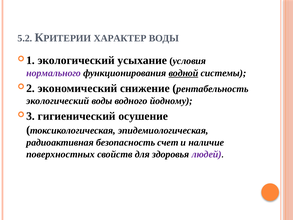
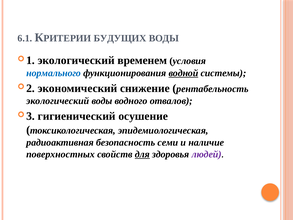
5.2: 5.2 -> 6.1 (25, 38)
ХАРАКТЕР: ХАРАКТЕР -> БУДУЩИХ (120, 38)
усыхание: усыхание -> временем (142, 60)
нормального colour: purple -> blue (54, 73)
йодному: йодному -> отвалов (171, 101)
счет: счет -> семи (168, 142)
для underline: none -> present (142, 154)
